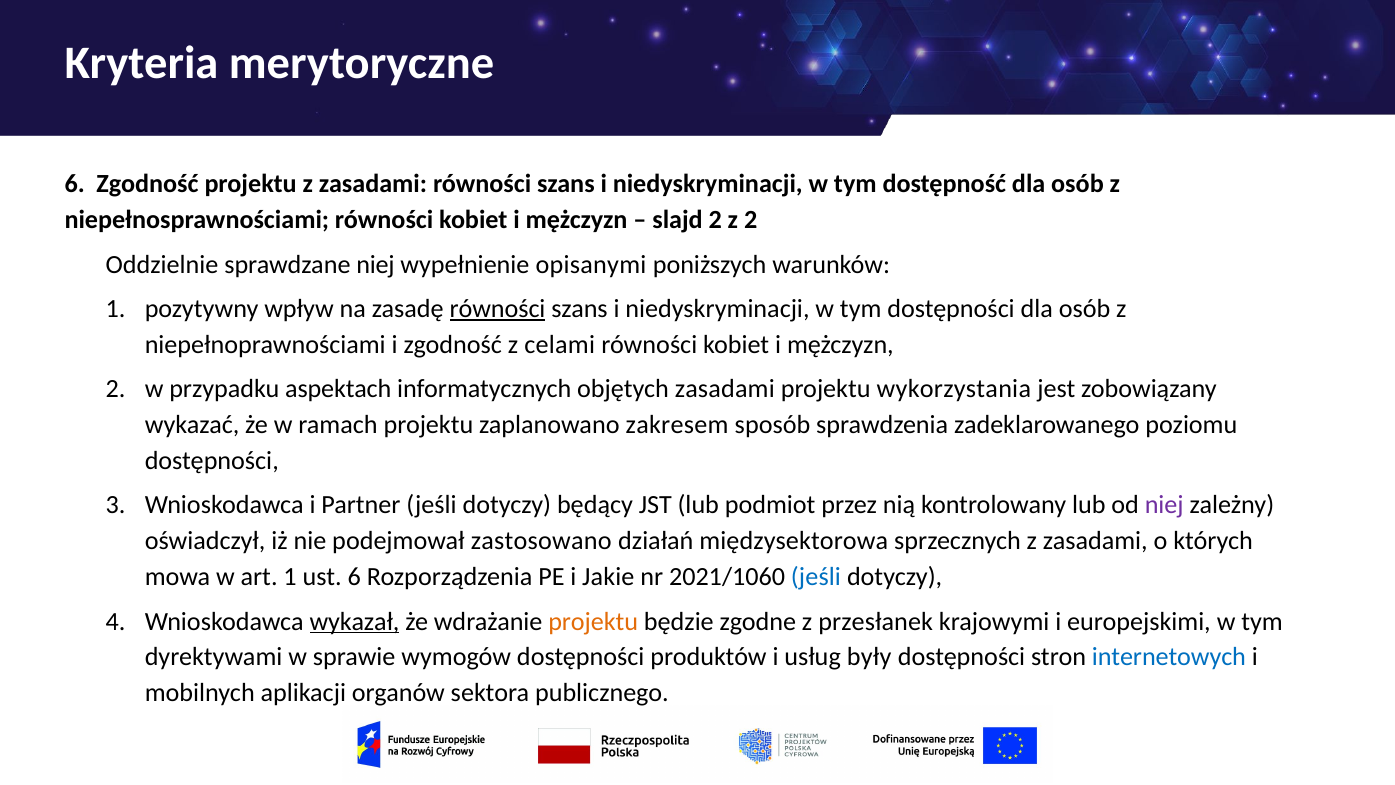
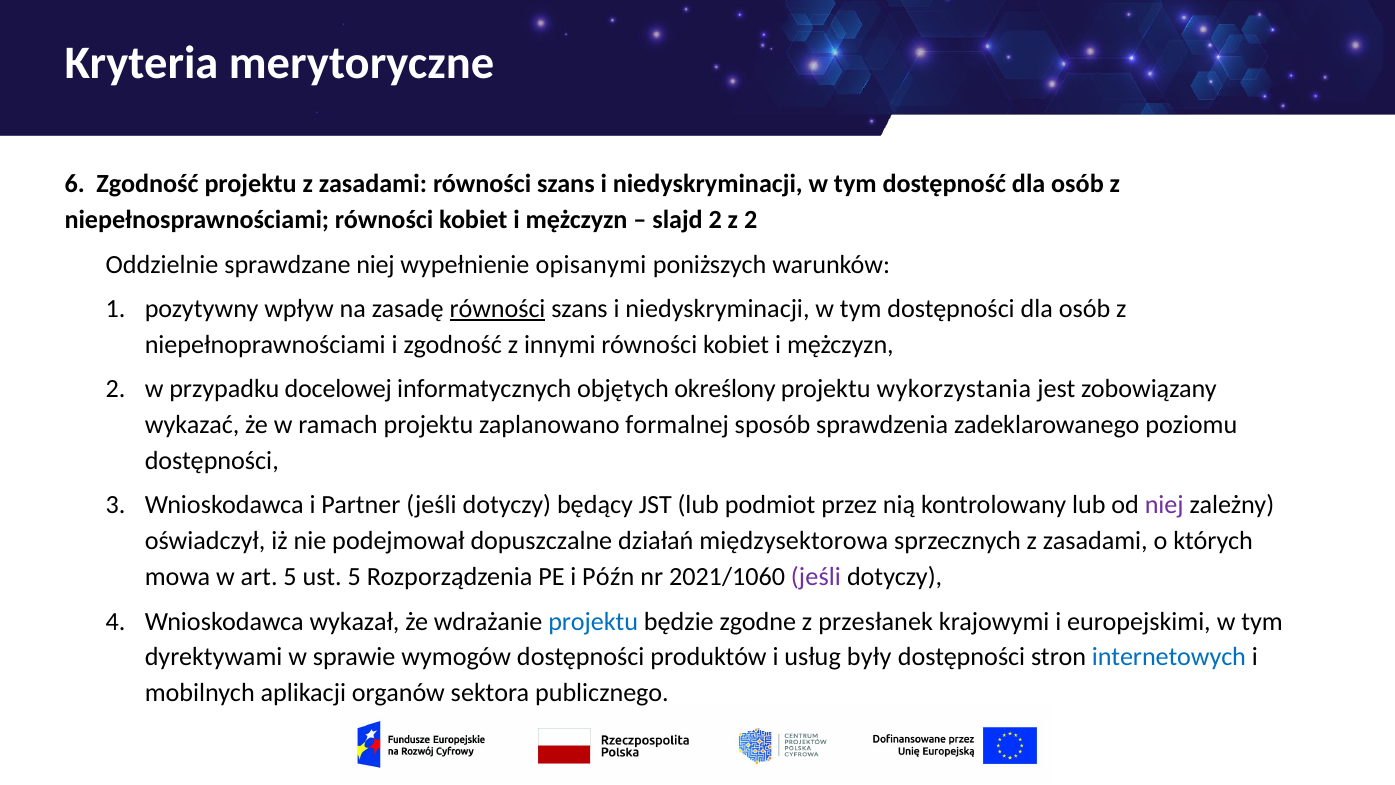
celami: celami -> innymi (560, 345)
aspektach: aspektach -> docelowej (338, 389)
objętych zasadami: zasadami -> określony (725, 389)
zakresem: zakresem -> formalnej (677, 425)
zastosowano: zastosowano -> dopuszczalne (541, 541)
art 1: 1 -> 5 (290, 577)
ust 6: 6 -> 5 (354, 577)
Jakie: Jakie -> Późn (608, 577)
jeśli colour: blue -> purple (816, 577)
wykazał underline: present -> none (355, 621)
projektu colour: orange -> blue (593, 621)
